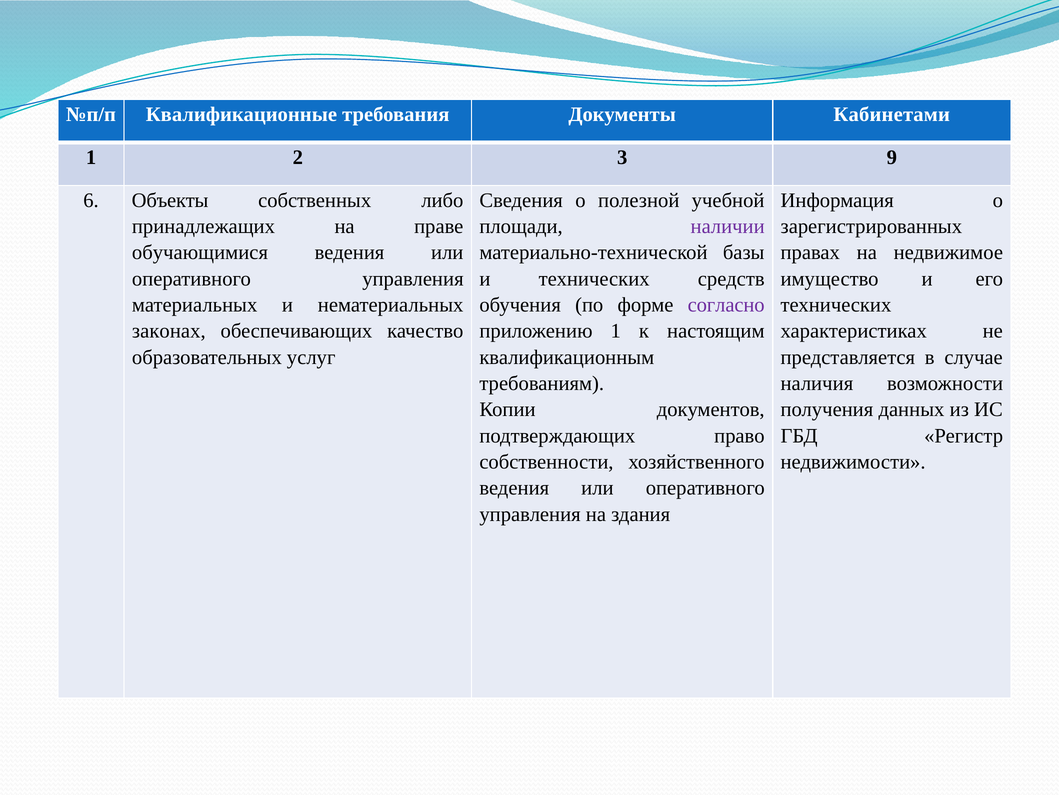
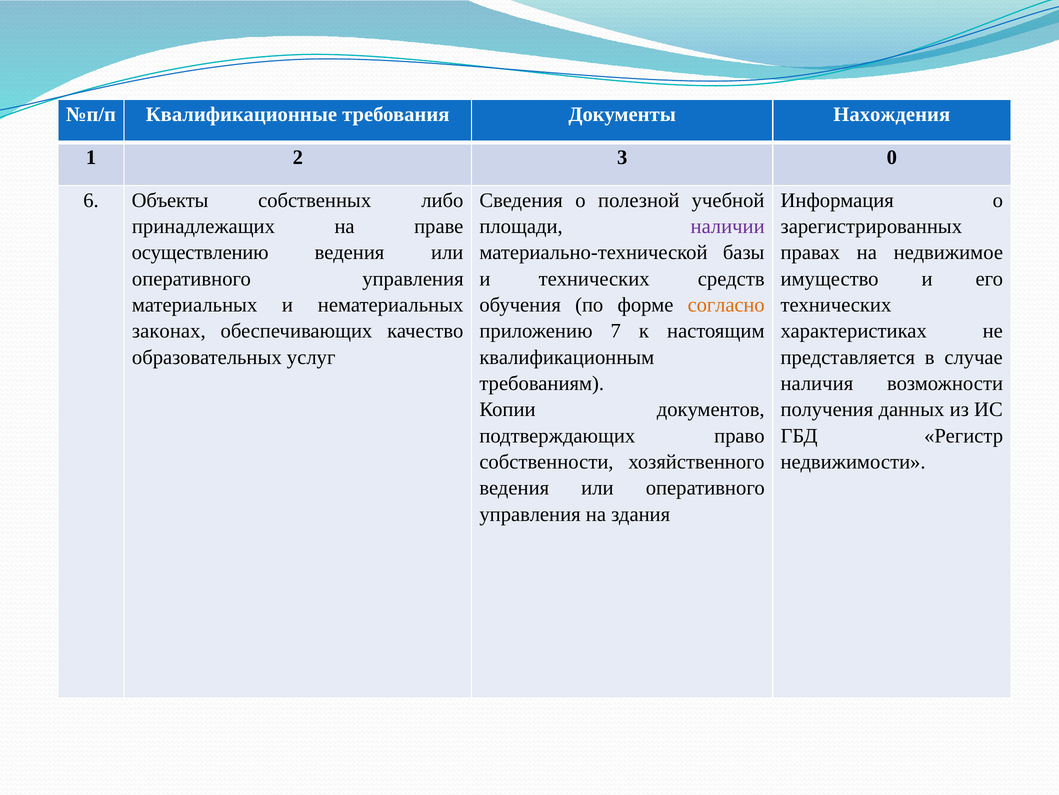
Кабинетами: Кабинетами -> Нахождения (892, 114)
9: 9 -> 0 (892, 157)
обучающимися: обучающимися -> осуществлению (200, 252)
согласно colour: purple -> orange (726, 305)
приложению 1: 1 -> 7 (616, 331)
